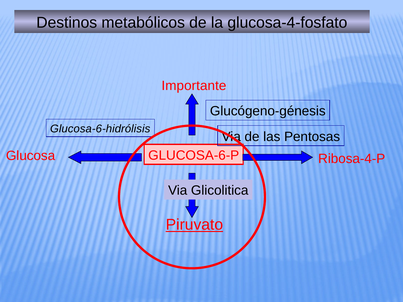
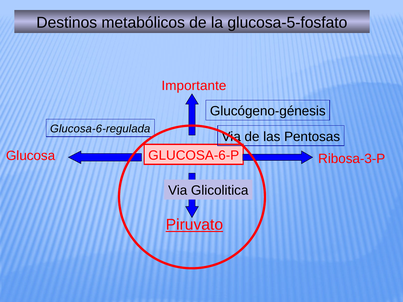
glucosa-4-fosfato: glucosa-4-fosfato -> glucosa-5-fosfato (287, 23)
Glucosa-6-hidrólisis: Glucosa-6-hidrólisis -> Glucosa-6-regulada (100, 129)
Ribosa-4-P: Ribosa-4-P -> Ribosa-3-P (352, 159)
